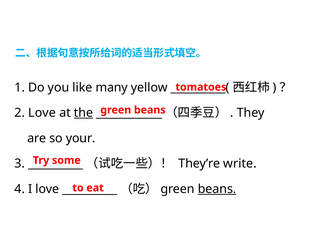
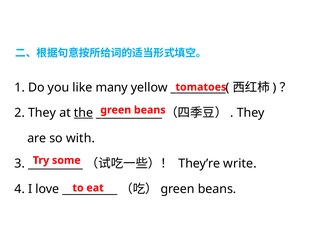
2 Love: Love -> They (42, 112)
your: your -> with (81, 138)
beans underline: present -> none (217, 188)
